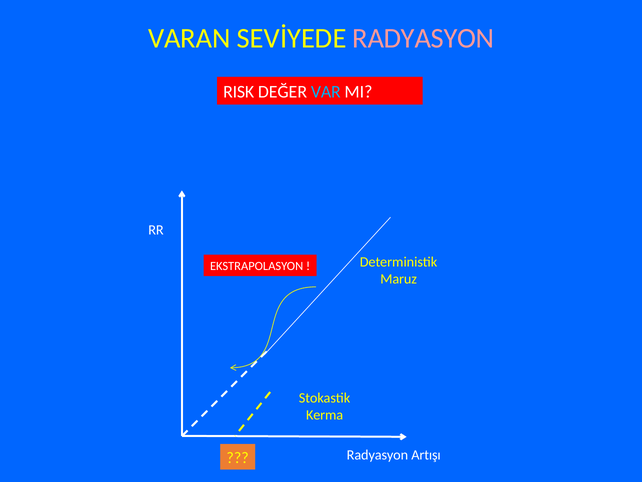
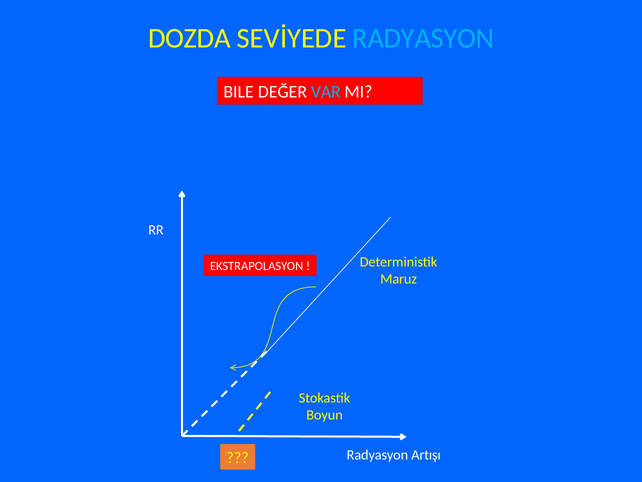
VARAN: VARAN -> DOZDA (189, 38)
RADYASYON colour: pink -> light blue (423, 38)
RISK: RISK -> BILE (239, 92)
Kerma: Kerma -> Boyun (325, 415)
